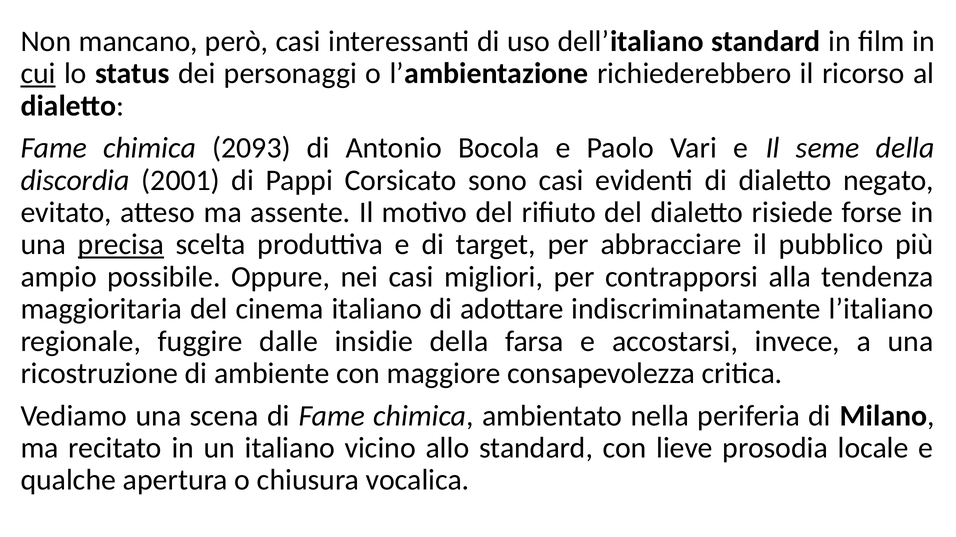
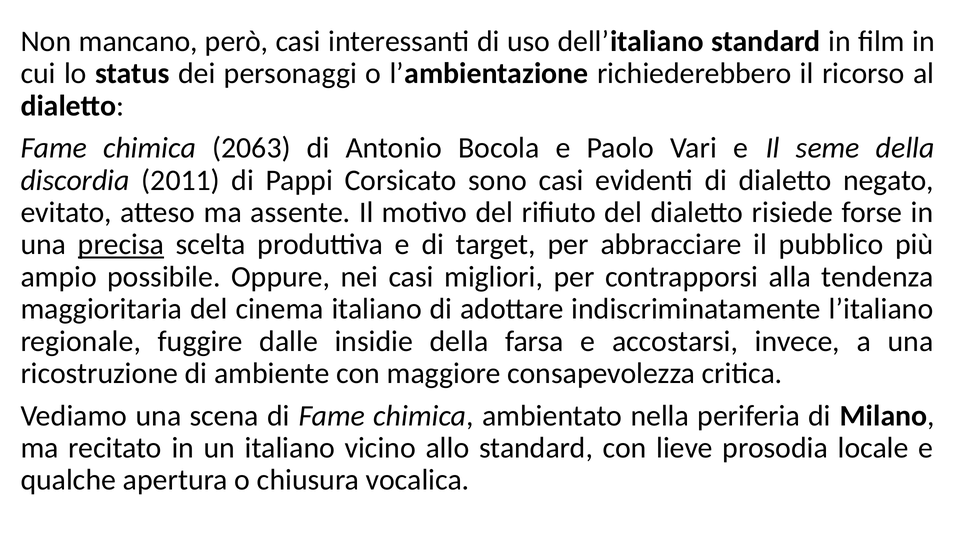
cui underline: present -> none (38, 74)
2093: 2093 -> 2063 (251, 148)
2001: 2001 -> 2011 (181, 180)
